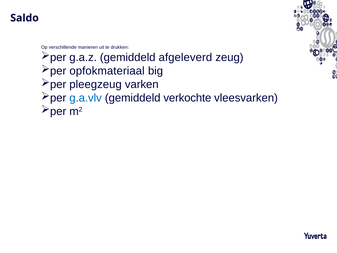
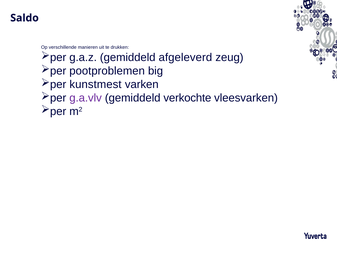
opfokmateriaal: opfokmateriaal -> pootproblemen (107, 71)
pleegzeug: pleegzeug -> kunstmest (96, 84)
g.a.vlv colour: blue -> purple (86, 98)
